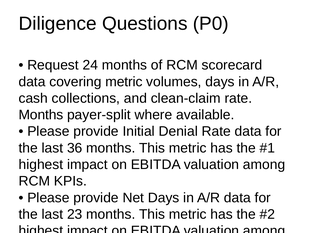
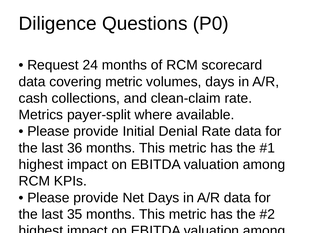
Months: Months -> Metrics (41, 115)
23: 23 -> 35 (75, 215)
